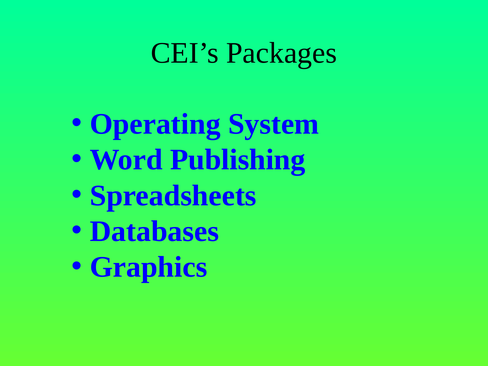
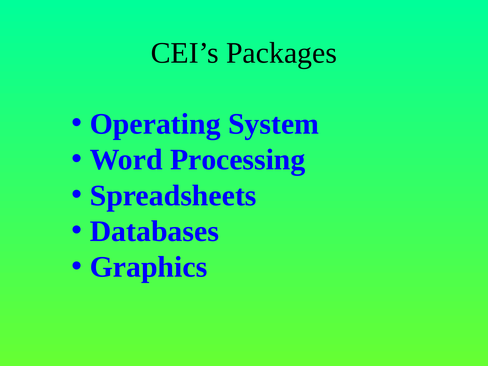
Publishing: Publishing -> Processing (238, 160)
